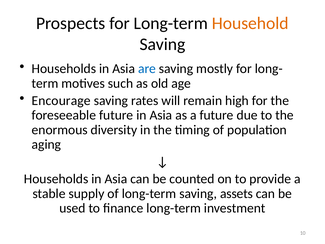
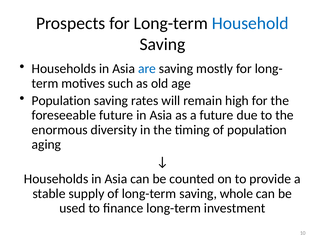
Household colour: orange -> blue (250, 23)
Encourage: Encourage -> Population (61, 100)
assets: assets -> whole (236, 193)
